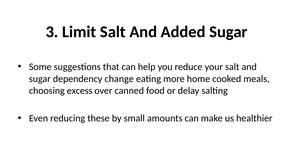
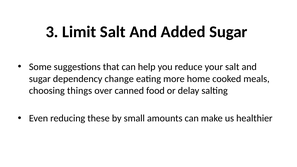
excess: excess -> things (80, 91)
